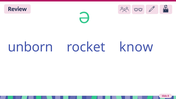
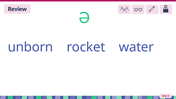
know: know -> water (136, 47)
